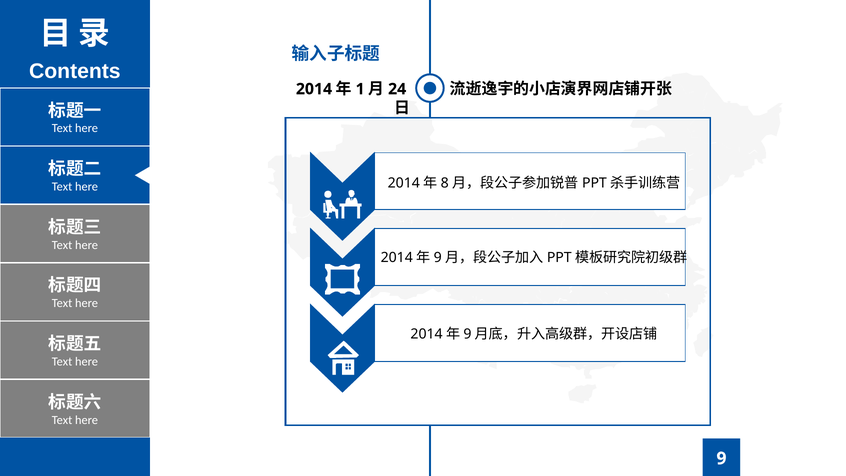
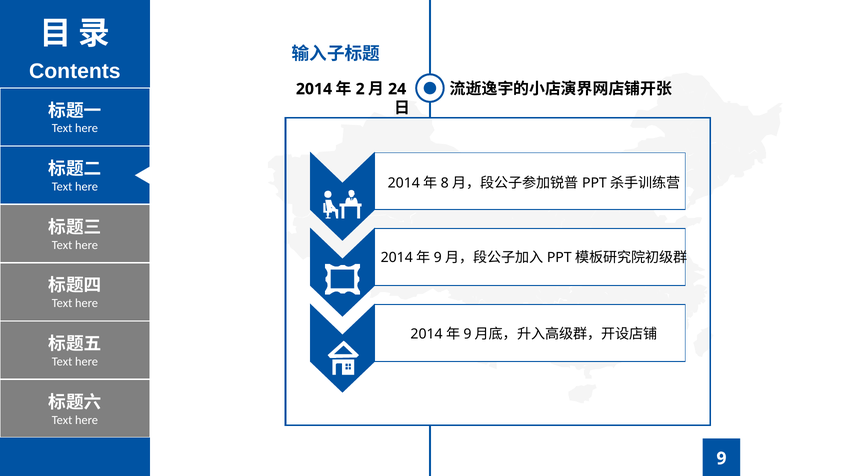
1: 1 -> 2 (360, 89)
